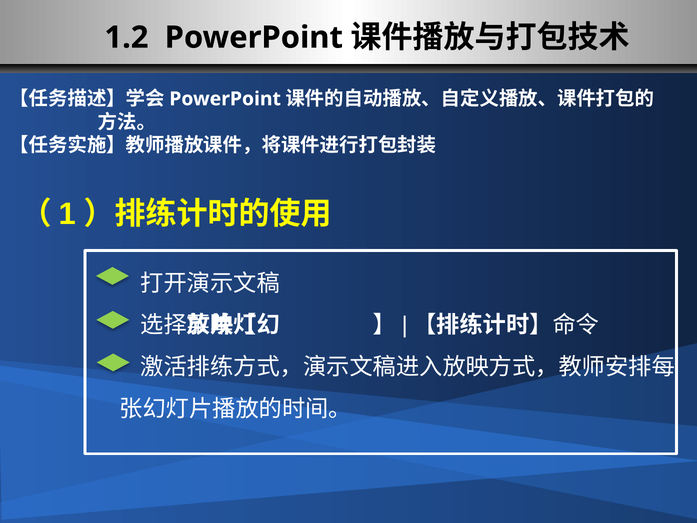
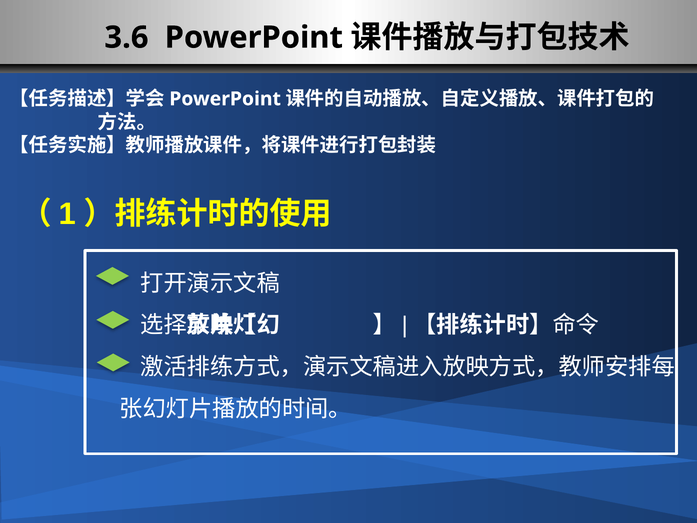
1.2: 1.2 -> 3.6 (126, 37)
